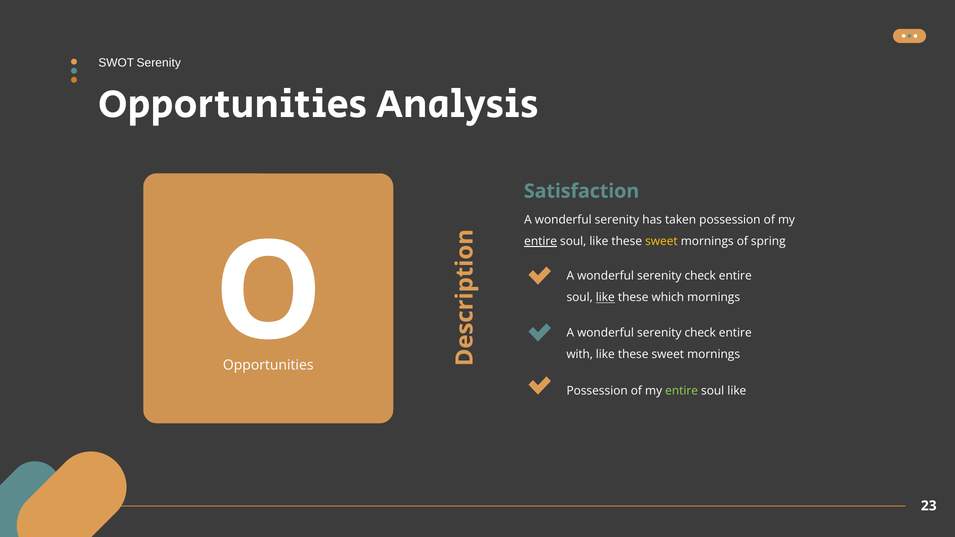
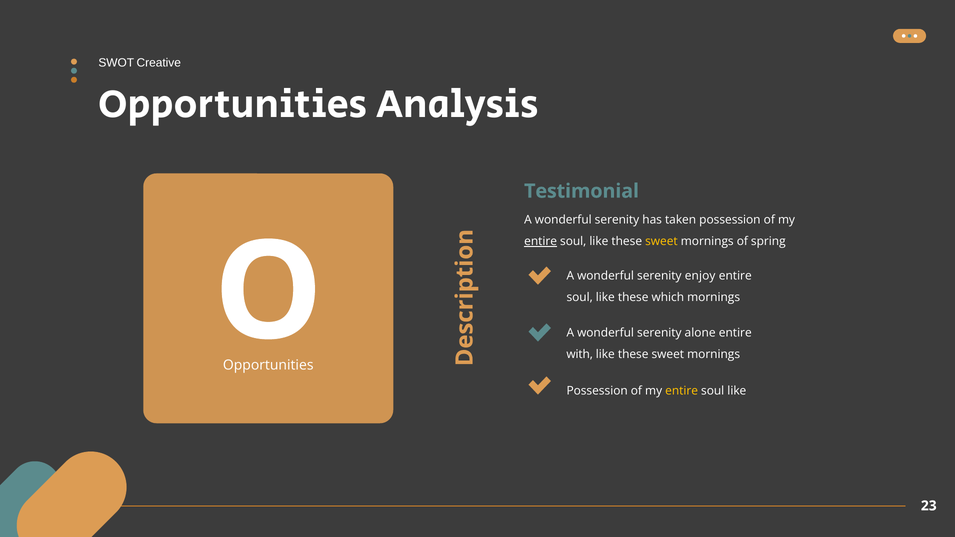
SWOT Serenity: Serenity -> Creative (159, 63)
Satisfaction: Satisfaction -> Testimonial (582, 191)
check: check -> enjoy (700, 276)
like underline: present -> none (605, 298)
check: check -> alone (700, 333)
entire colour: light green -> yellow (682, 391)
